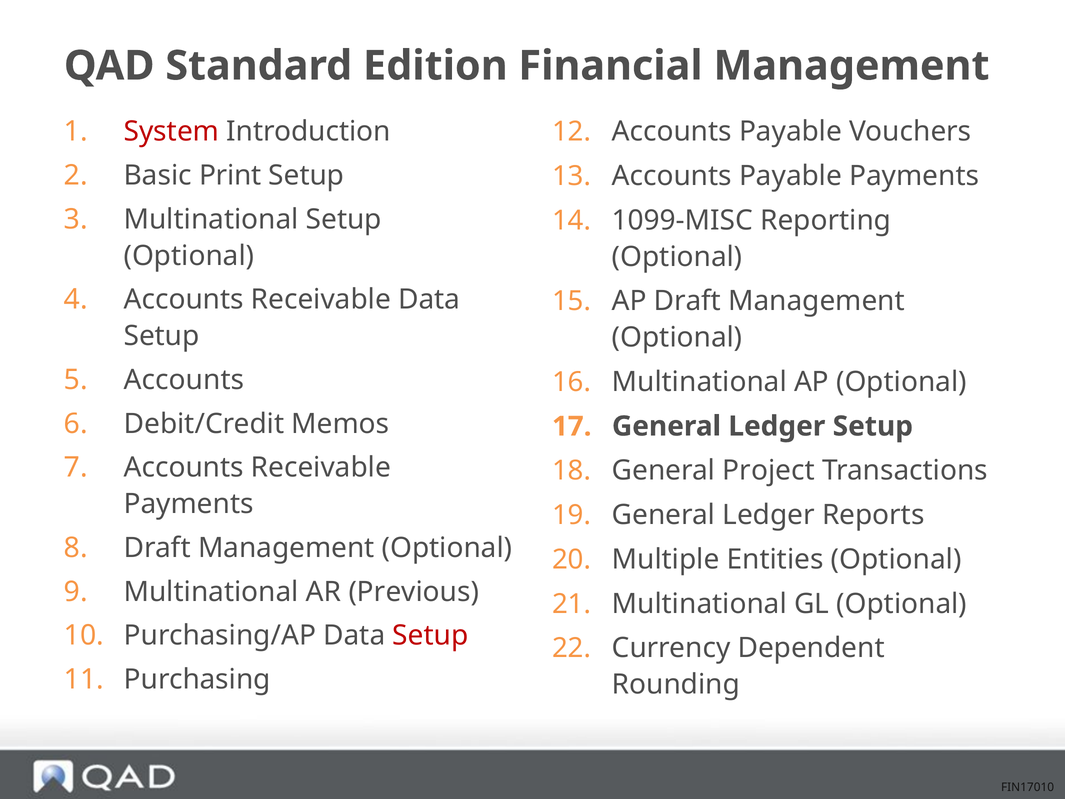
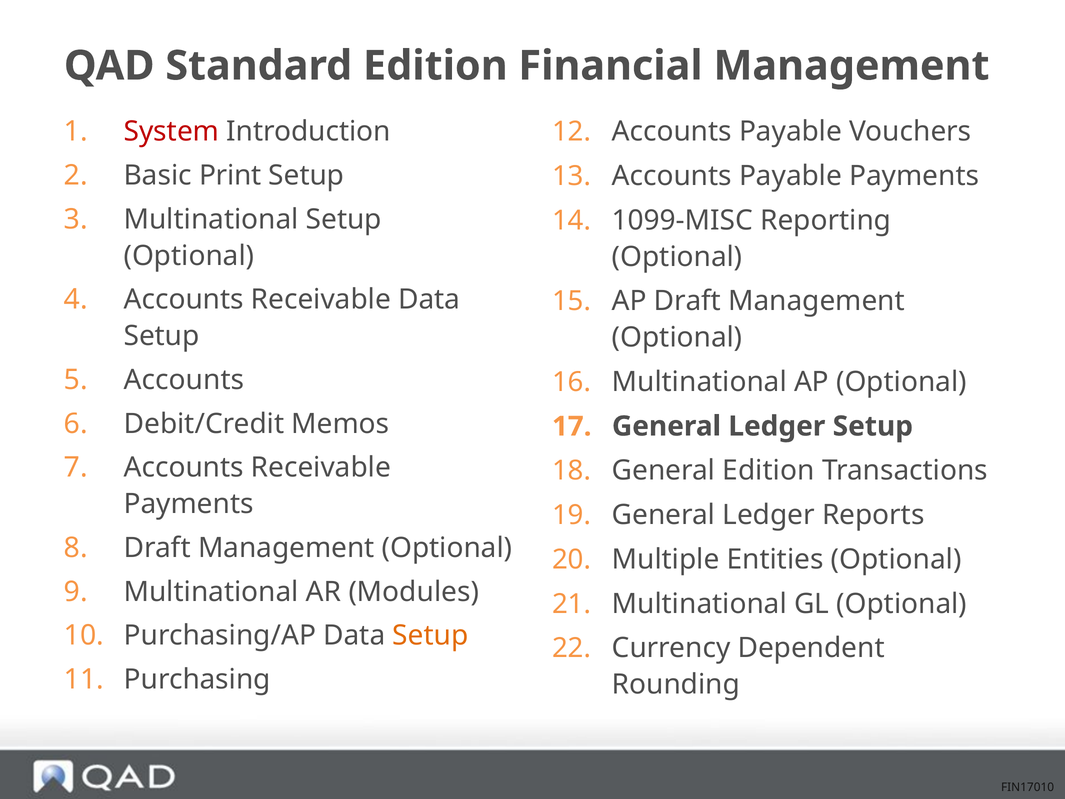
General Project: Project -> Edition (769, 471)
Previous: Previous -> Modules (414, 592)
Setup colour: red -> orange (430, 635)
